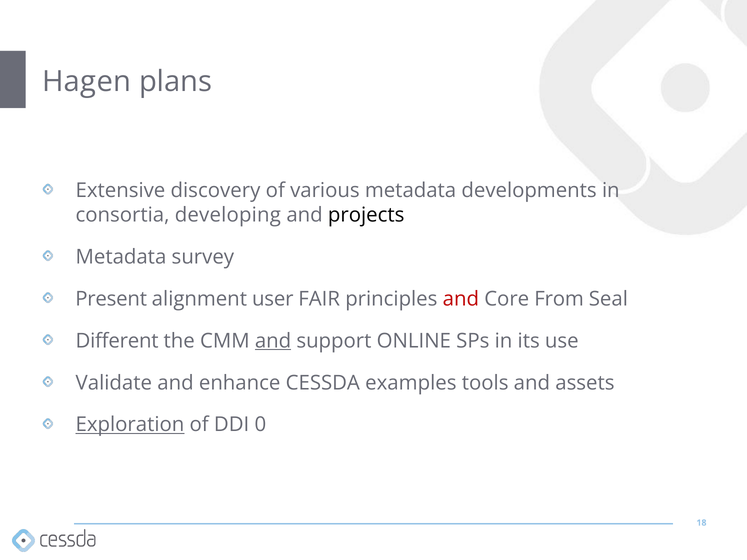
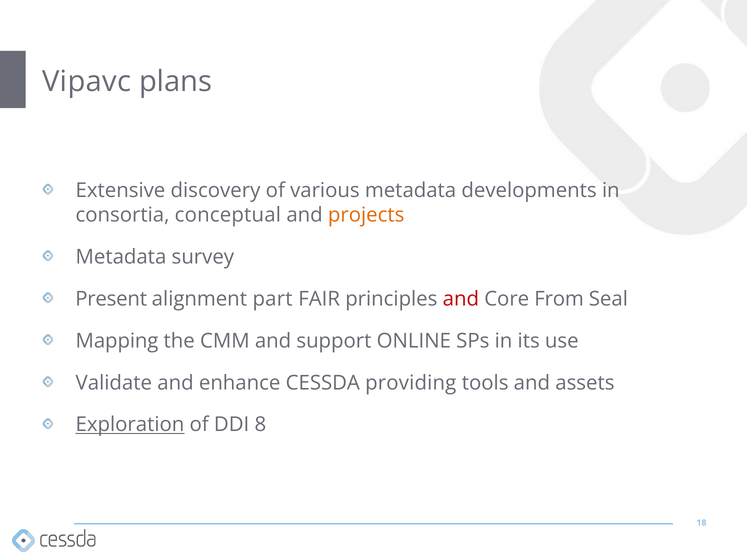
Hagen: Hagen -> Vipavc (87, 82)
developing: developing -> conceptual (228, 215)
projects colour: black -> orange (366, 215)
user: user -> part (273, 299)
Different: Different -> Mapping (117, 341)
and underline: present -> none (273, 341)
examples: examples -> providing (411, 383)
0: 0 -> 8 (260, 425)
